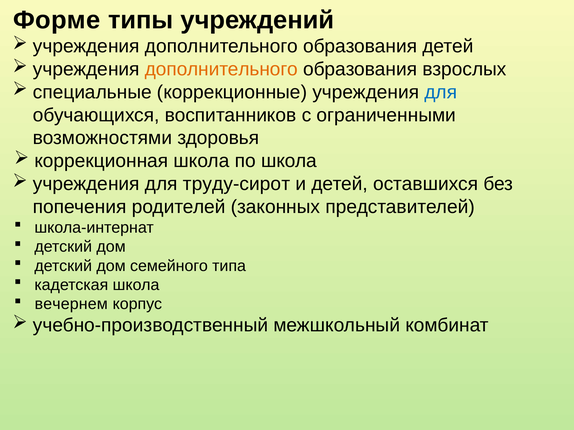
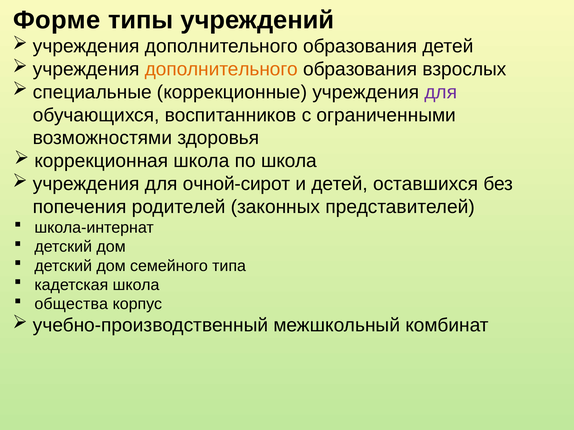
для colour: blue -> purple (441, 92)
труду-сирот: труду-сирот -> очной-сирот (237, 184)
вечернем: вечернем -> общества (71, 304)
